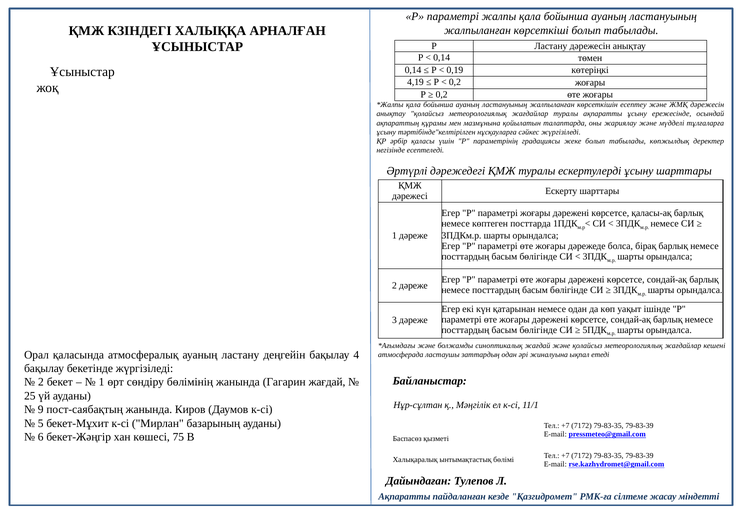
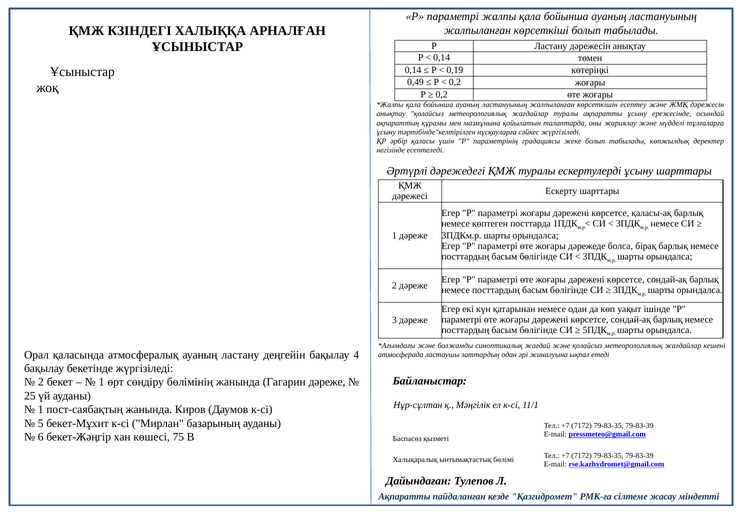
4,19: 4,19 -> 0,49 (415, 82)
Гагарин жағдай: жағдай -> дәреже (327, 382)
9: 9 -> 1 (41, 409)
